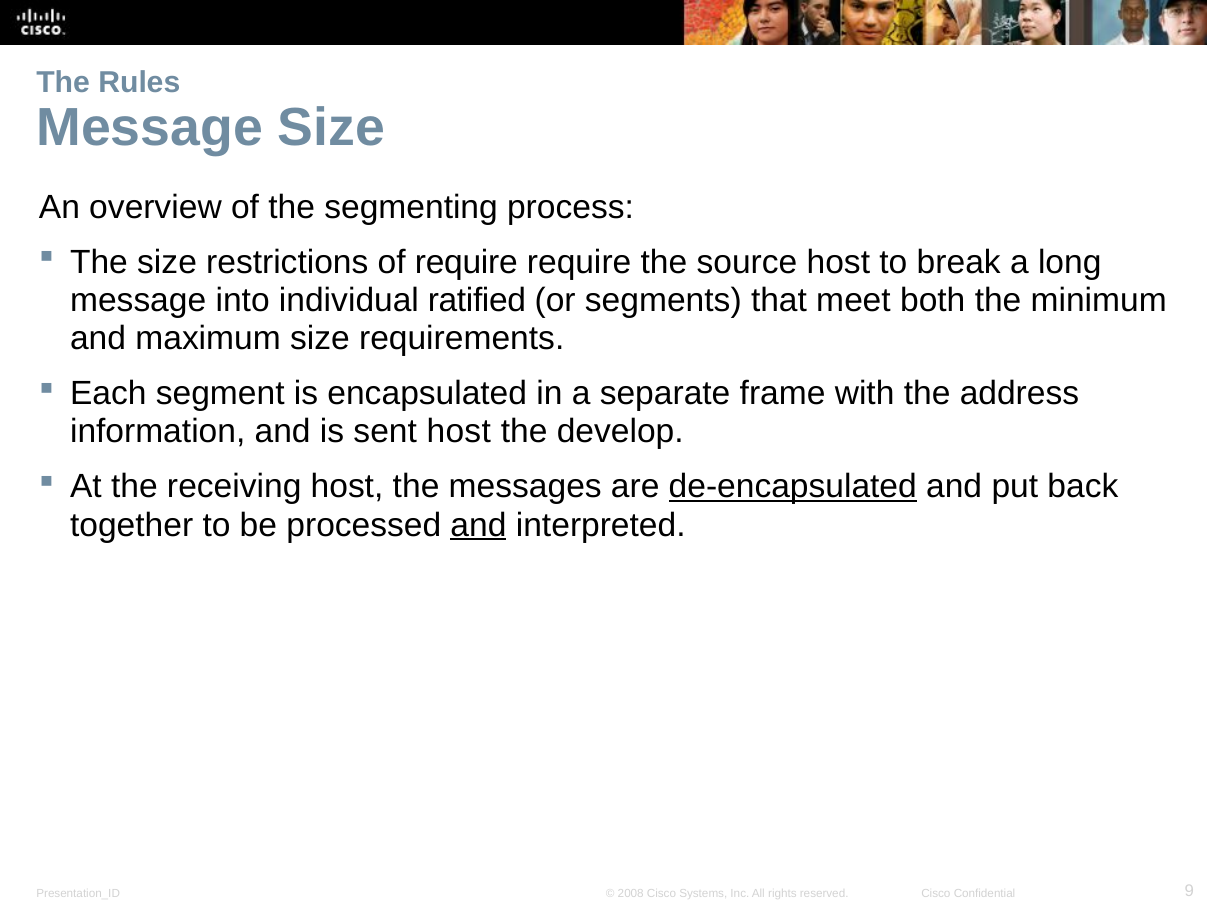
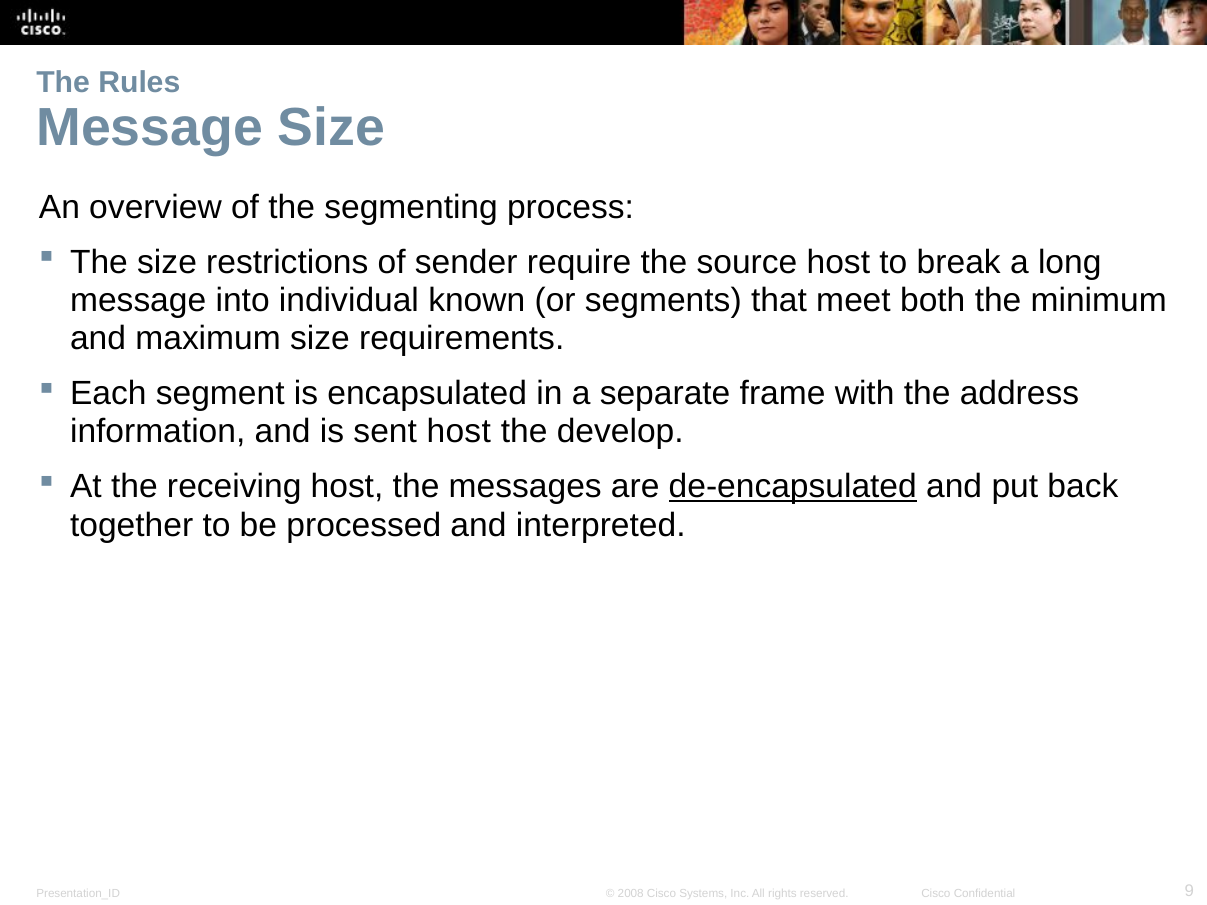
of require: require -> sender (466, 262)
ratified: ratified -> known (477, 300)
and underline: present -> none (478, 525)
